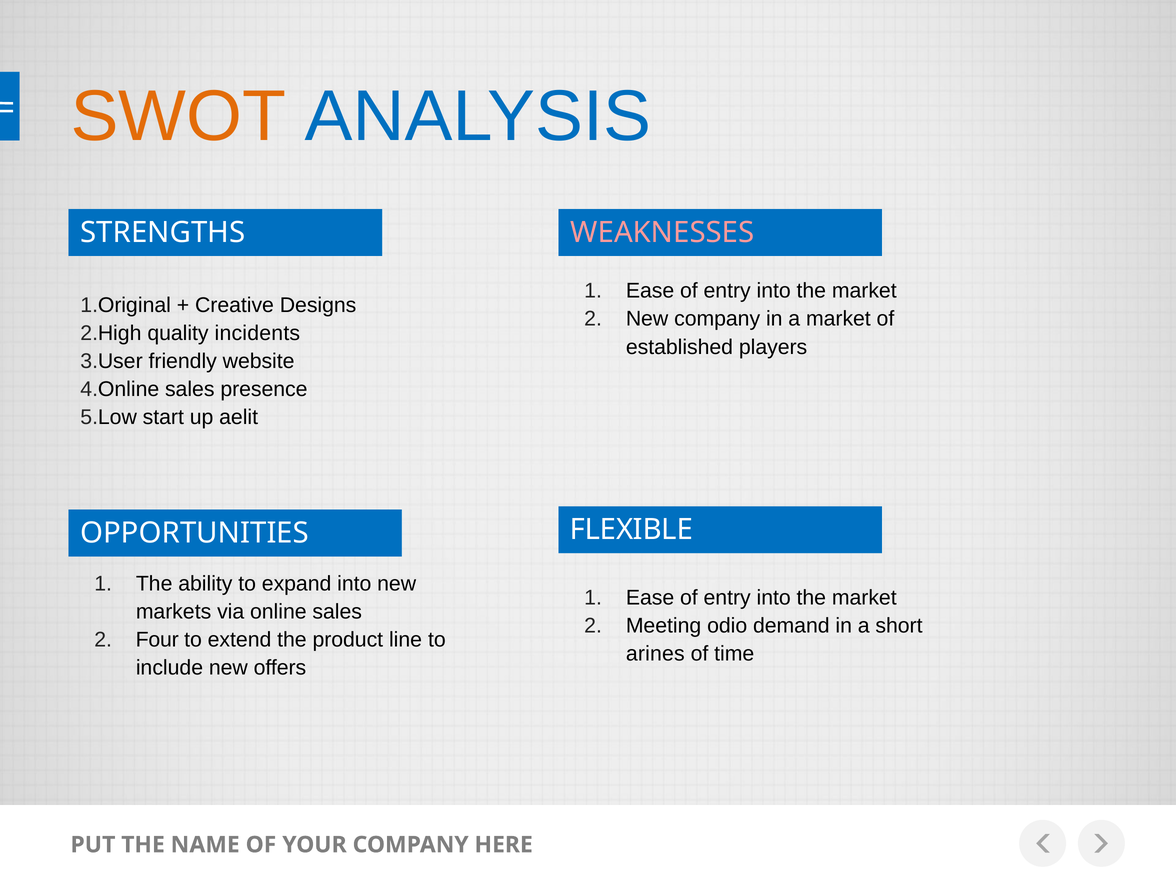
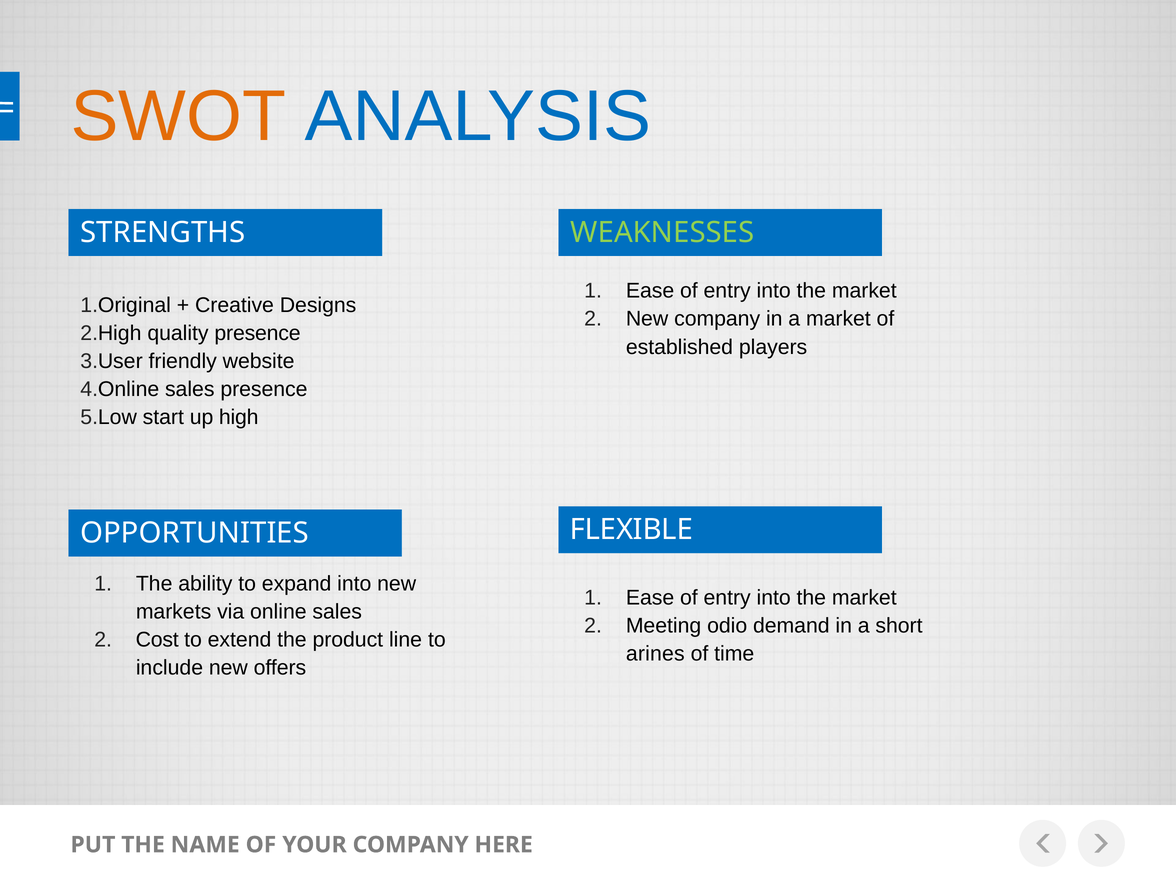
WEAKNESSES colour: pink -> light green (662, 232)
quality incidents: incidents -> presence (258, 333)
aelit: aelit -> high (239, 417)
Four: Four -> Cost (157, 640)
